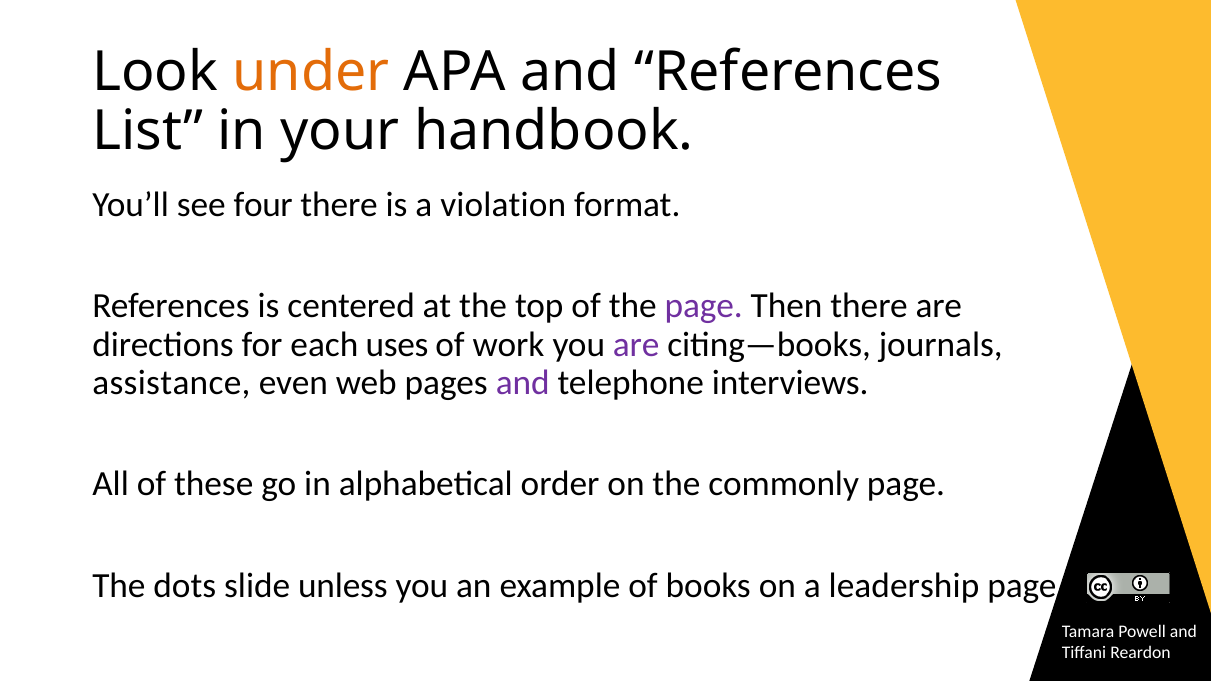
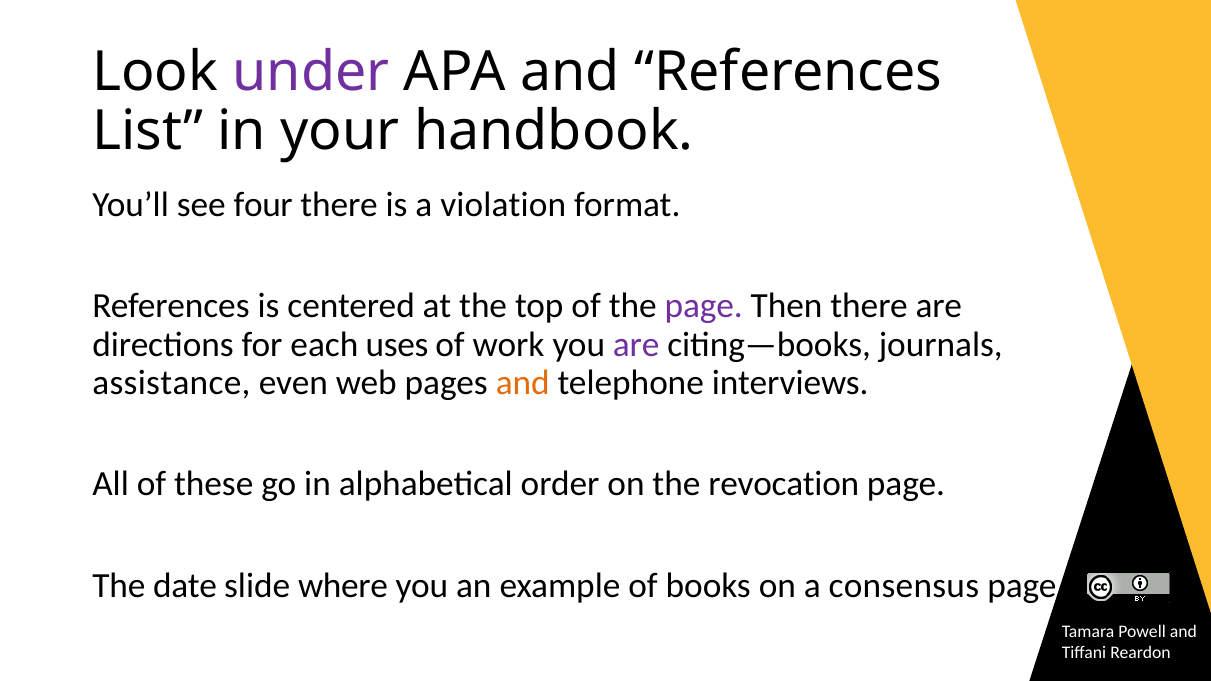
under colour: orange -> purple (311, 72)
and colour: purple -> orange (523, 383)
commonly: commonly -> revocation (784, 484)
dots: dots -> date (185, 586)
unless: unless -> where (343, 586)
leadership: leadership -> consensus (904, 586)
